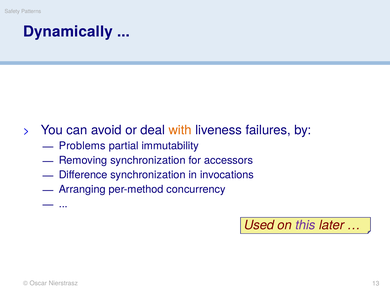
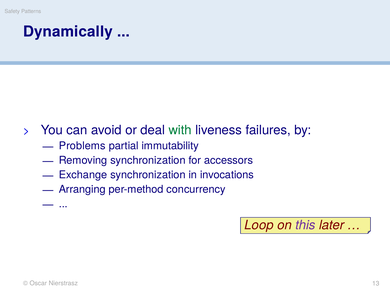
with colour: orange -> green (180, 130)
Difference: Difference -> Exchange (83, 175)
Used: Used -> Loop (259, 225)
